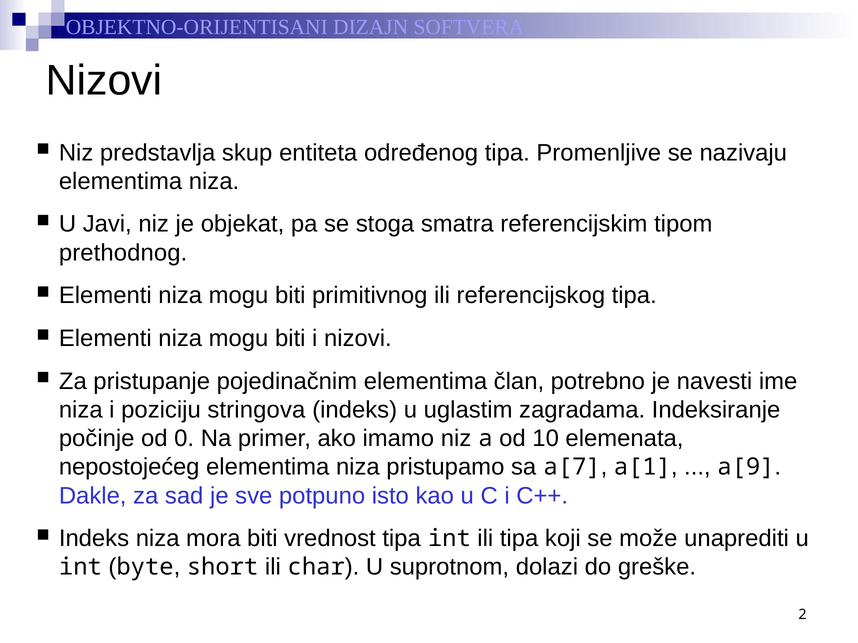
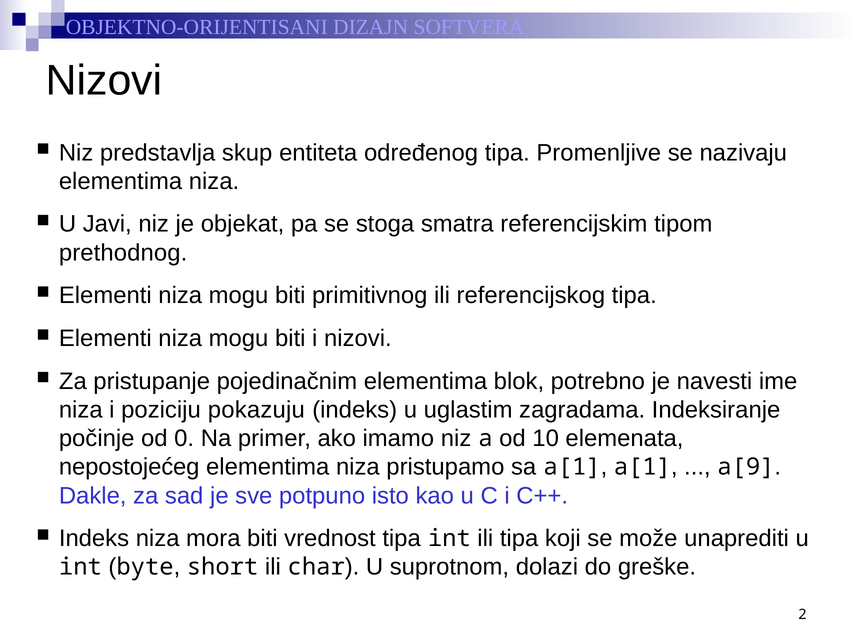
član: član -> blok (519, 382)
stringova: stringova -> pokazuju (256, 410)
sa a[7: a[7 -> a[1 (572, 467)
